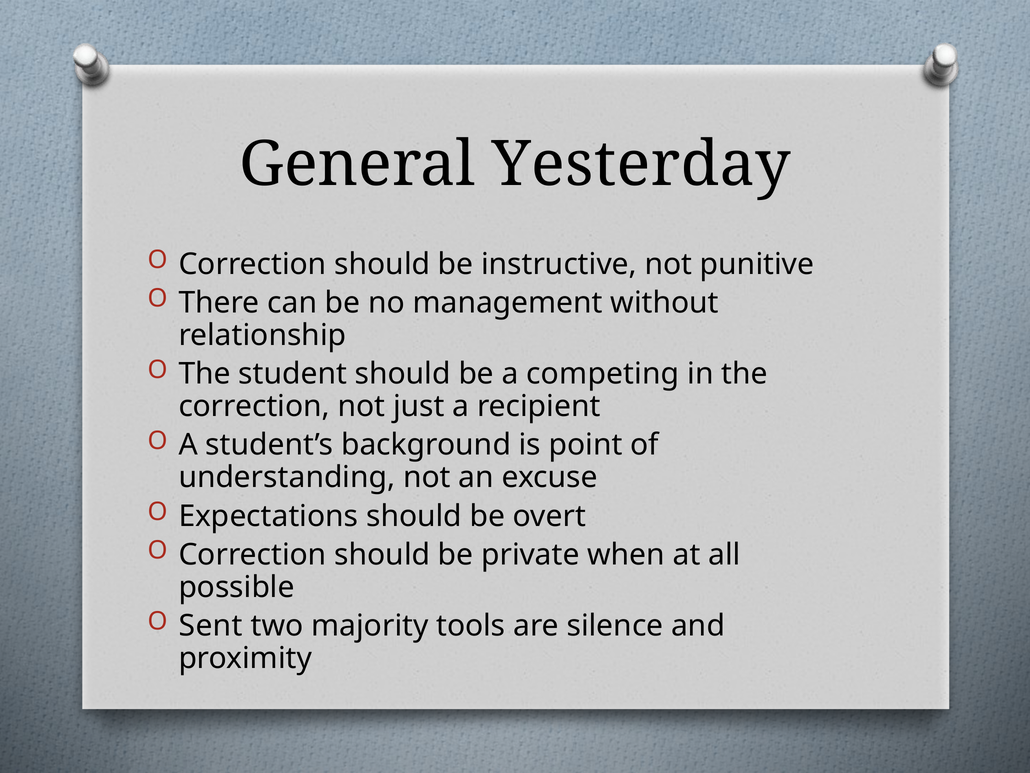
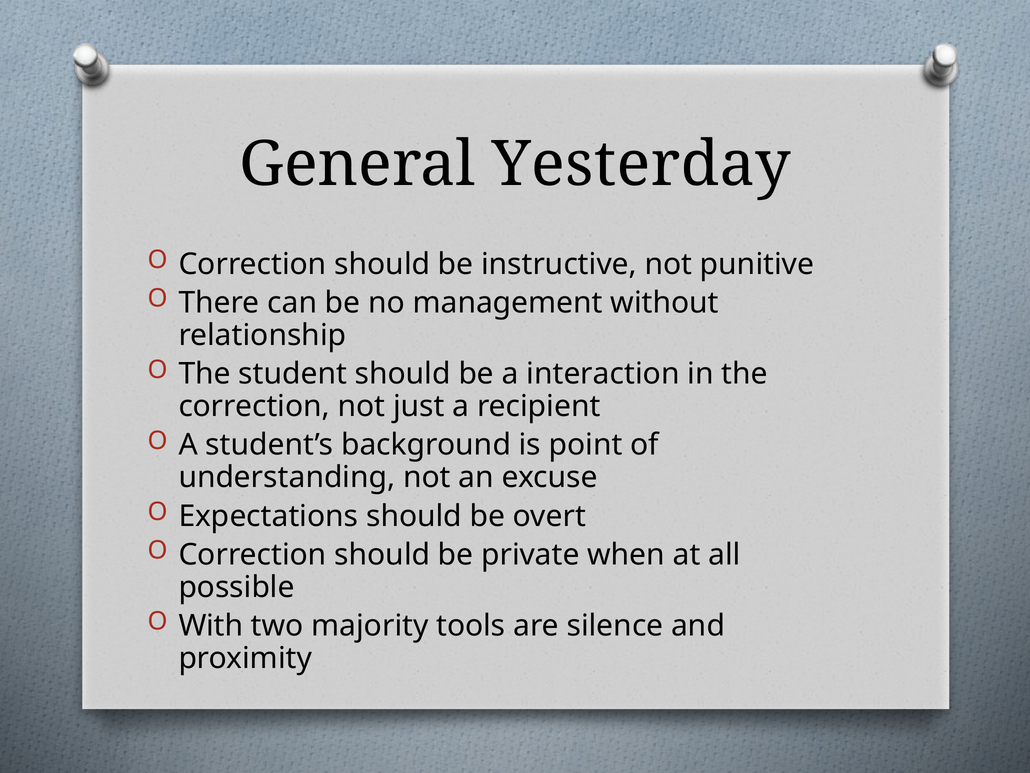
competing: competing -> interaction (603, 374)
Sent: Sent -> With (211, 625)
